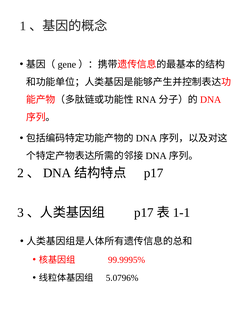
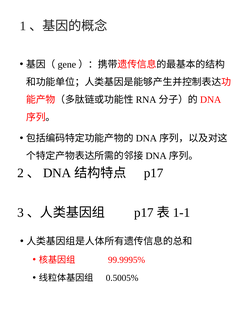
5.0796%: 5.0796% -> 0.5005% (122, 278)
